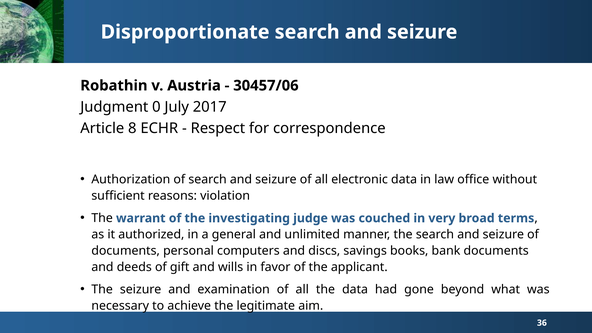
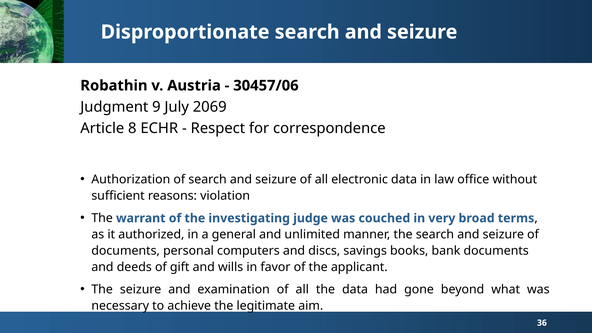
0: 0 -> 9 (156, 107)
2017: 2017 -> 2069 (210, 107)
